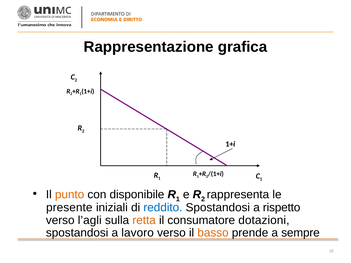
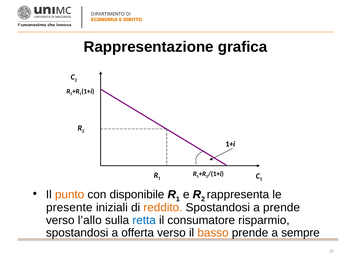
reddito colour: blue -> orange (163, 208)
a rispetto: rispetto -> prende (282, 208)
l’agli: l’agli -> l’allo (90, 220)
retta colour: orange -> blue (144, 220)
dotazioni: dotazioni -> risparmio (264, 220)
lavoro: lavoro -> offerta (138, 233)
